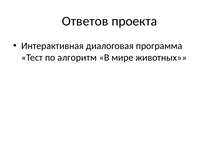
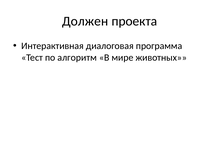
Ответов: Ответов -> Должен (85, 21)
